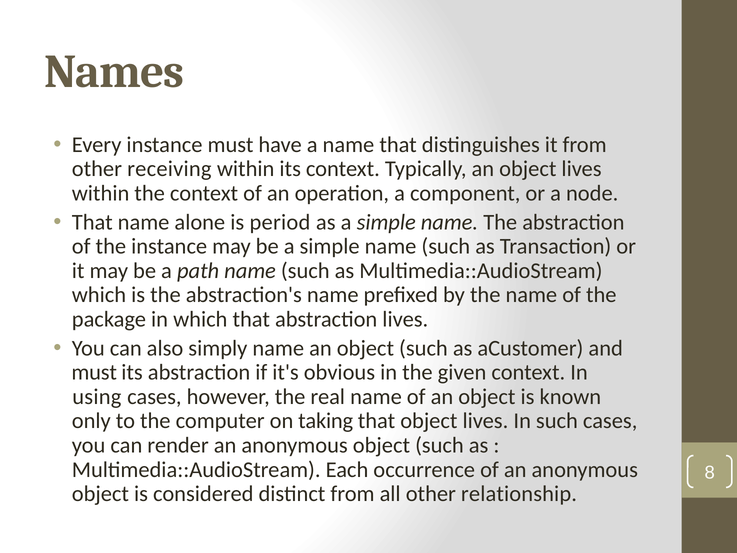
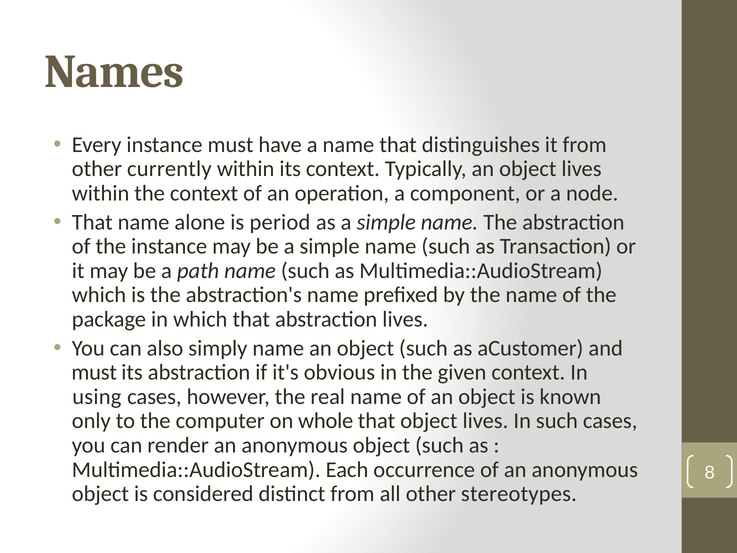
receiving: receiving -> currently (169, 169)
taking: taking -> whole (326, 421)
relationship: relationship -> stereotypes (519, 494)
